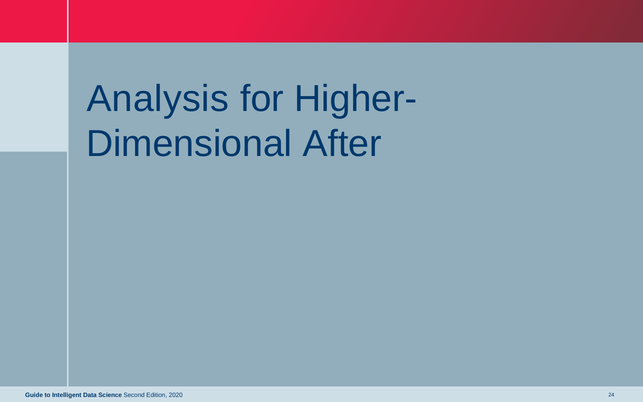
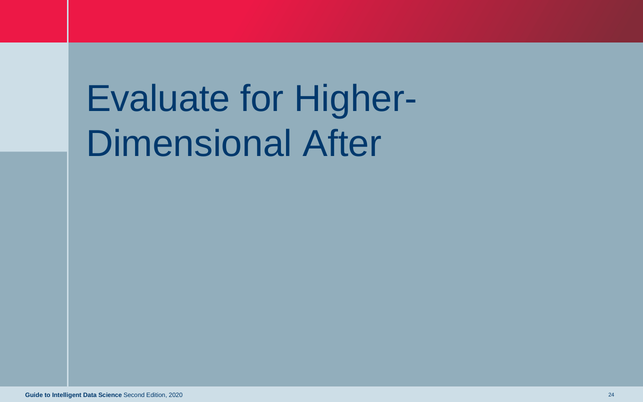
Analysis: Analysis -> Evaluate (158, 99)
